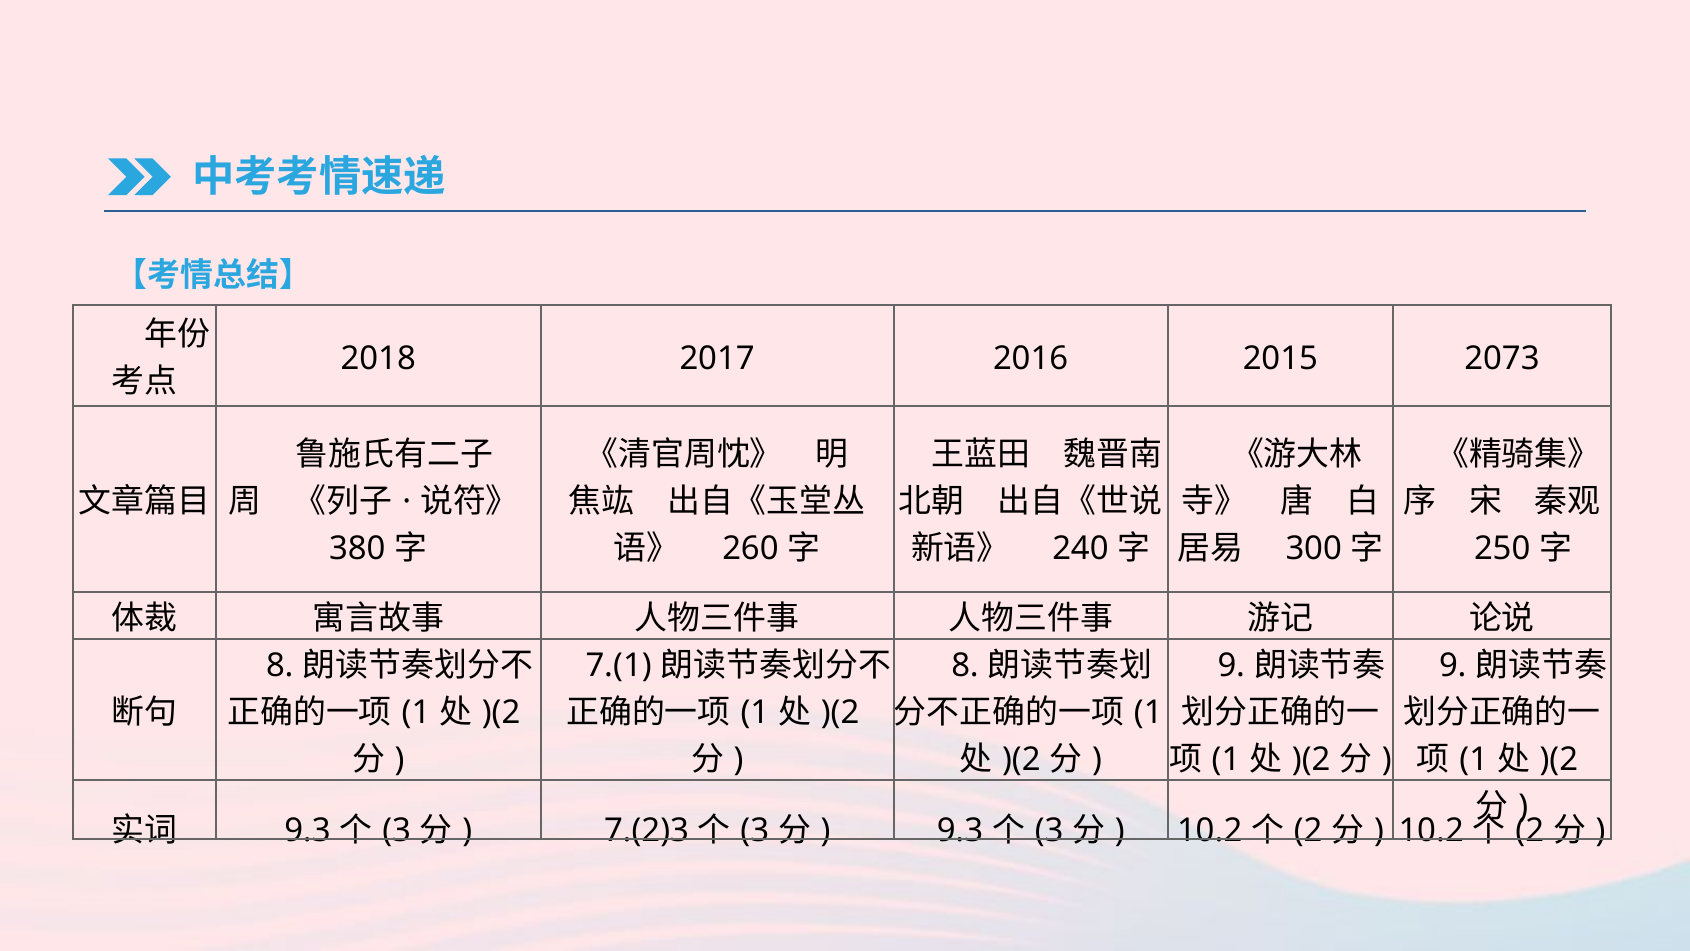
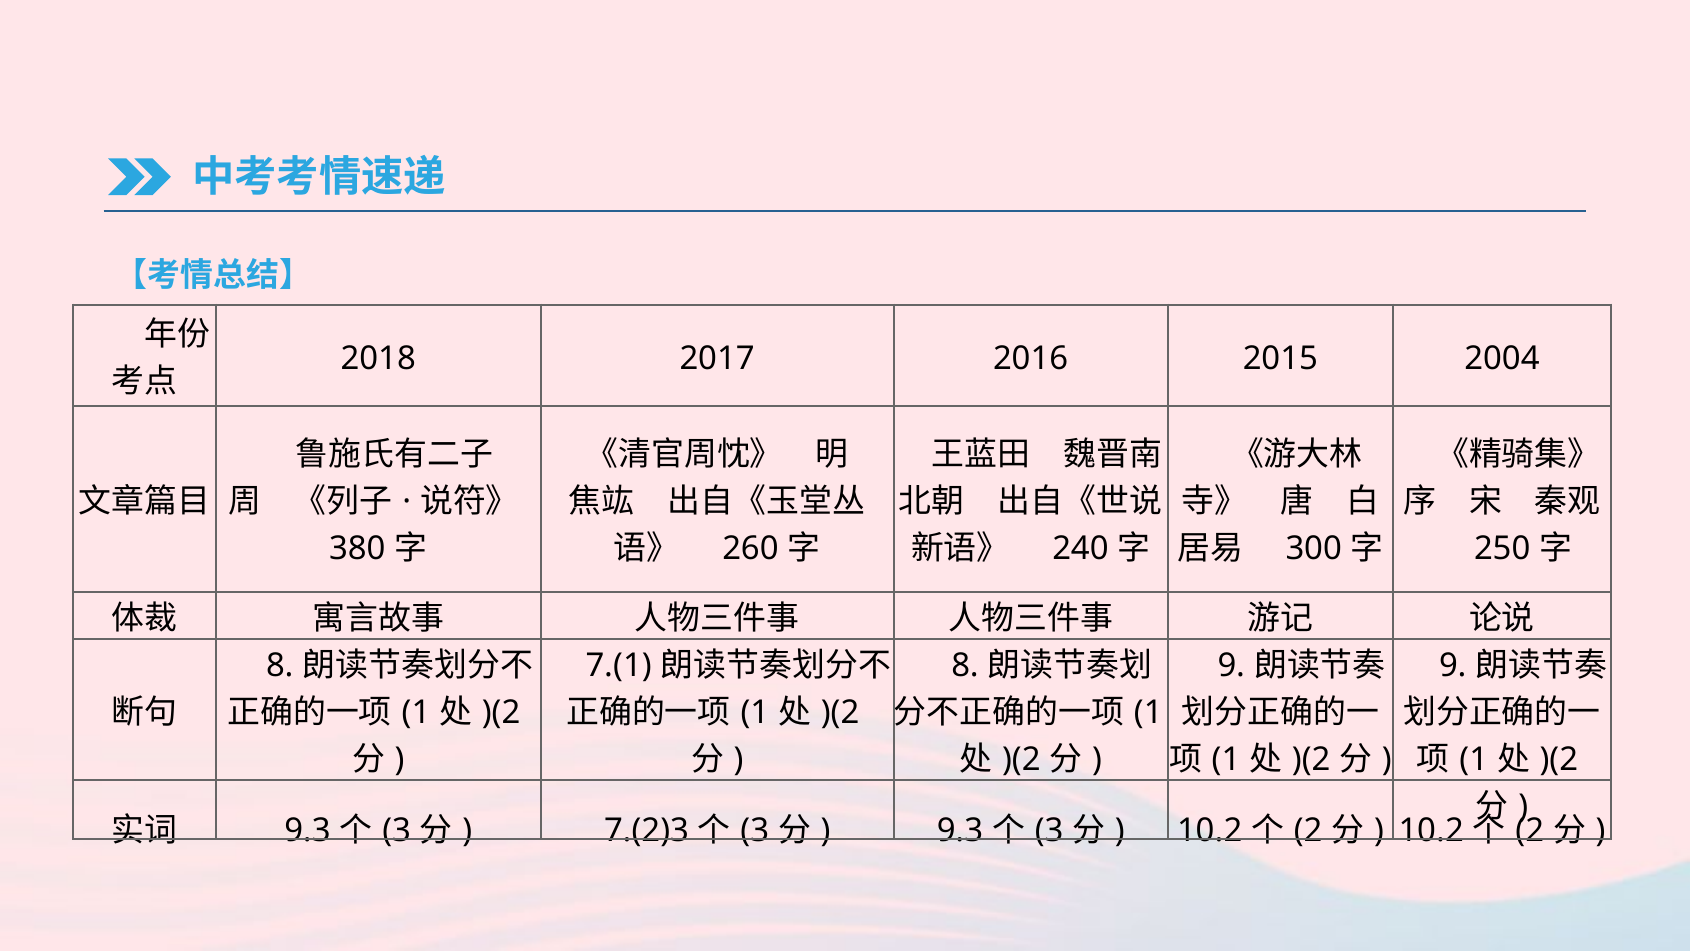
2073: 2073 -> 2004 (1502, 358)
